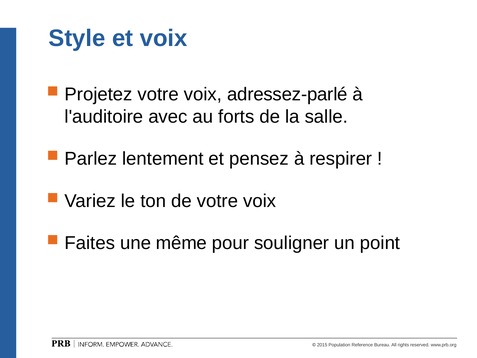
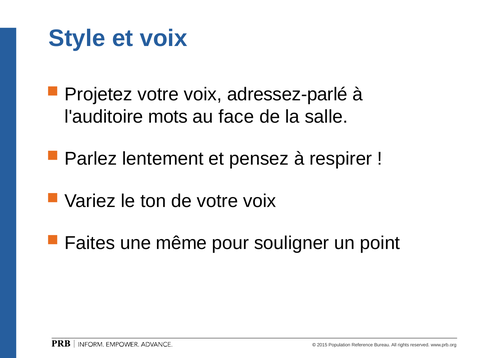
avec: avec -> mots (168, 117)
forts: forts -> face (236, 117)
